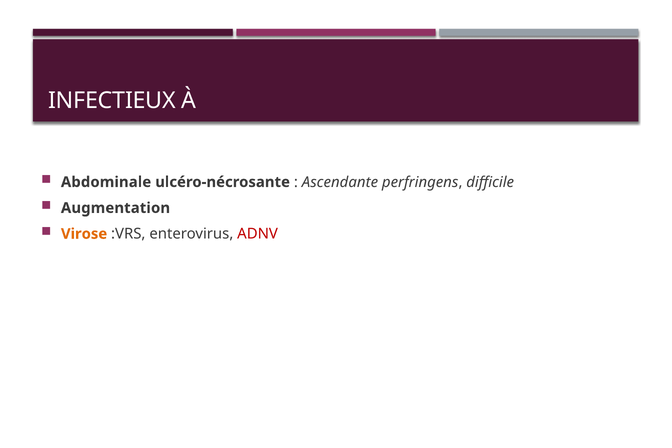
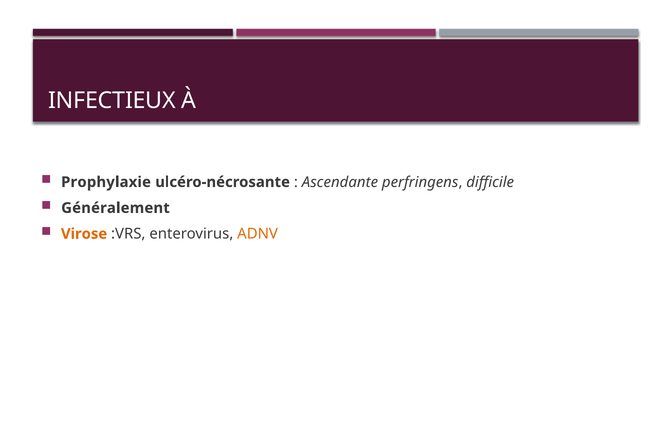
Abdominale: Abdominale -> Prophylaxie (106, 182)
Augmentation: Augmentation -> Généralement (115, 208)
ADNV colour: red -> orange (258, 234)
